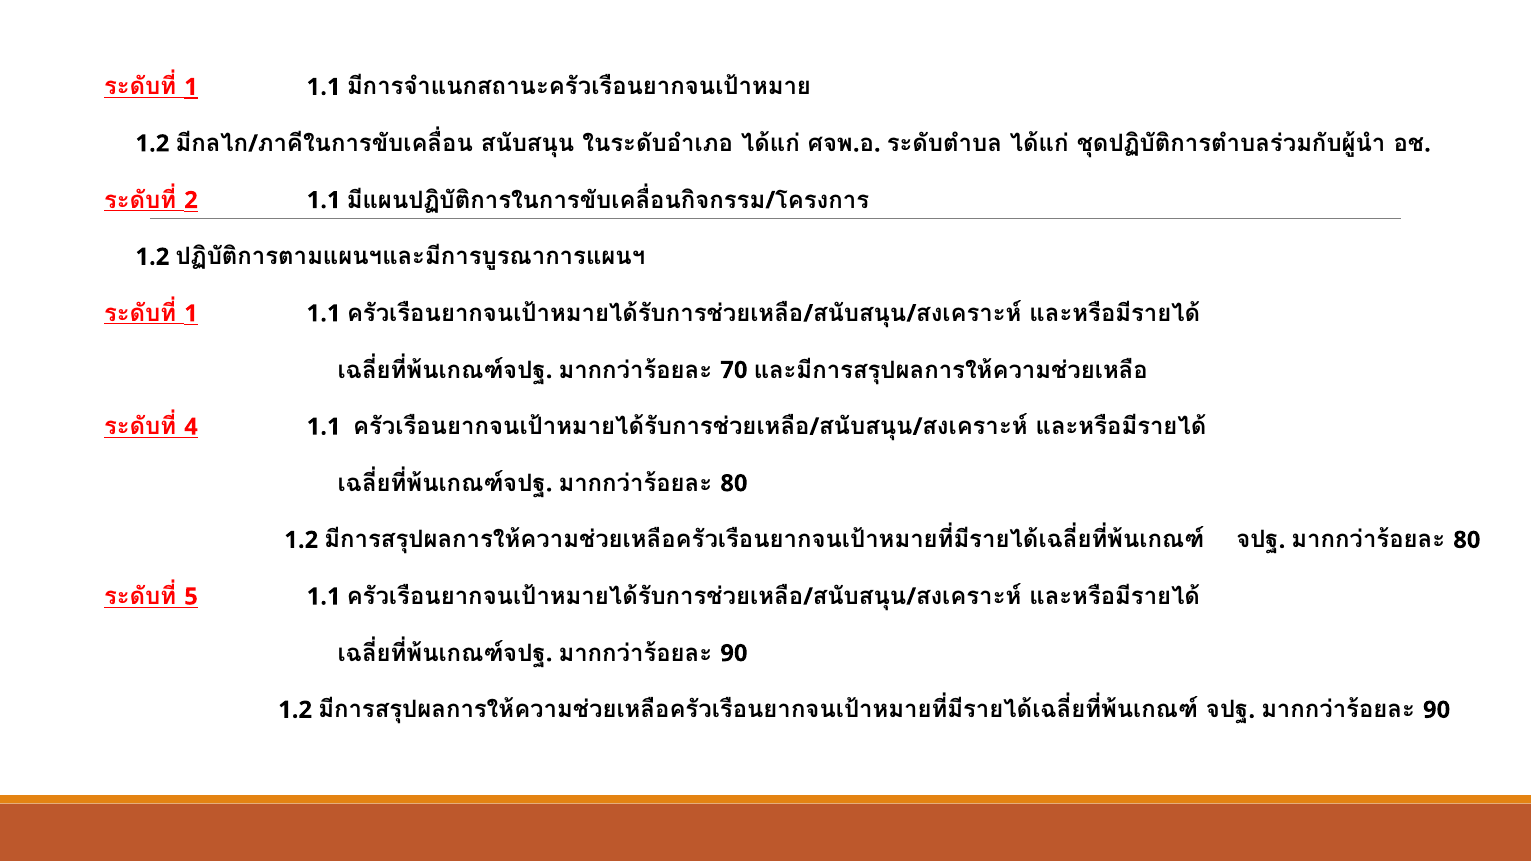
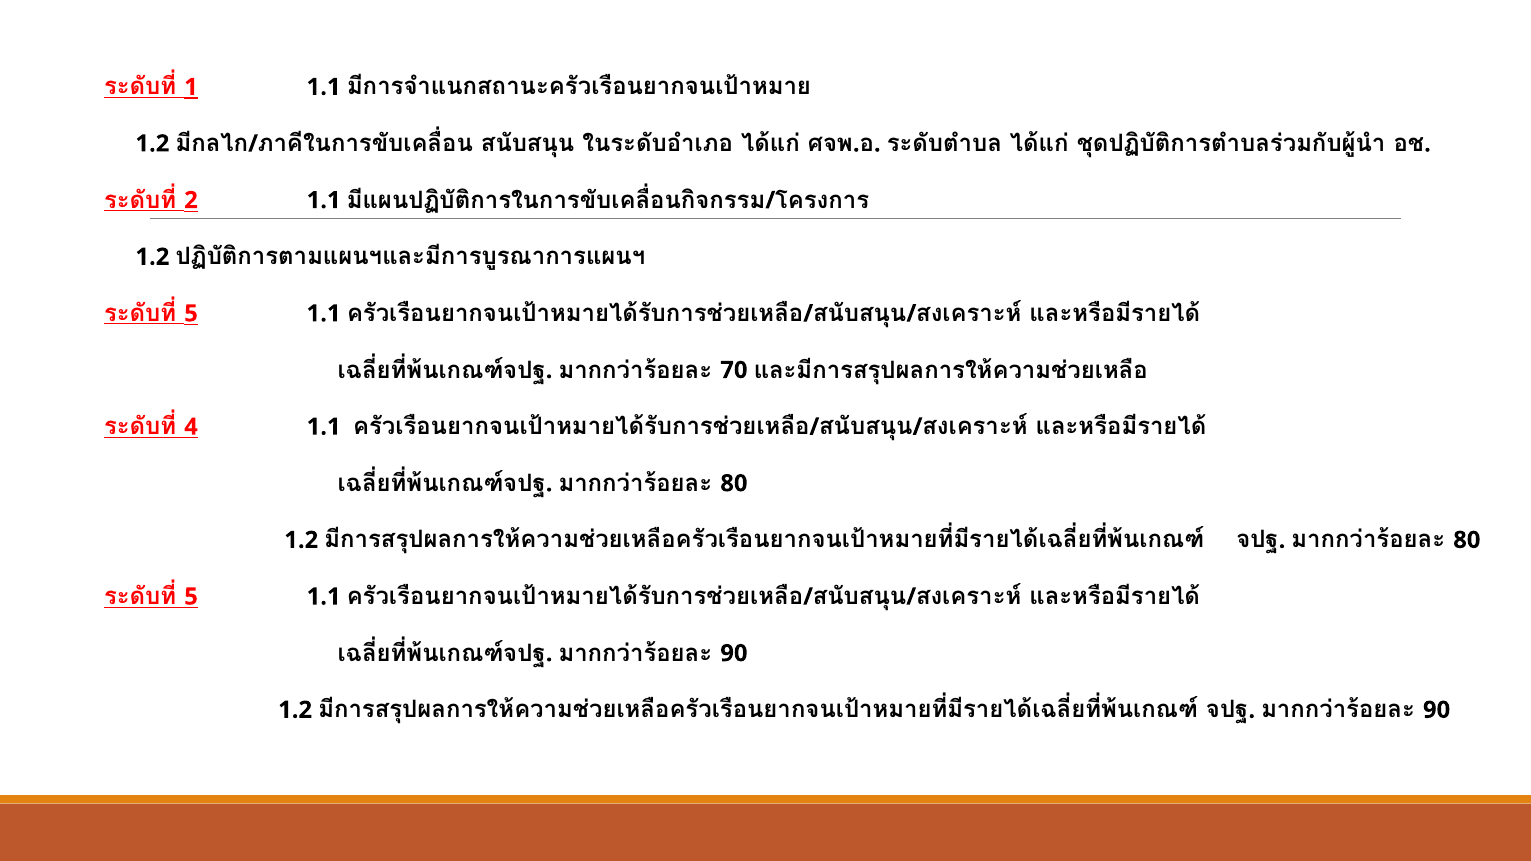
1: 1 -> 5 (191, 314)
